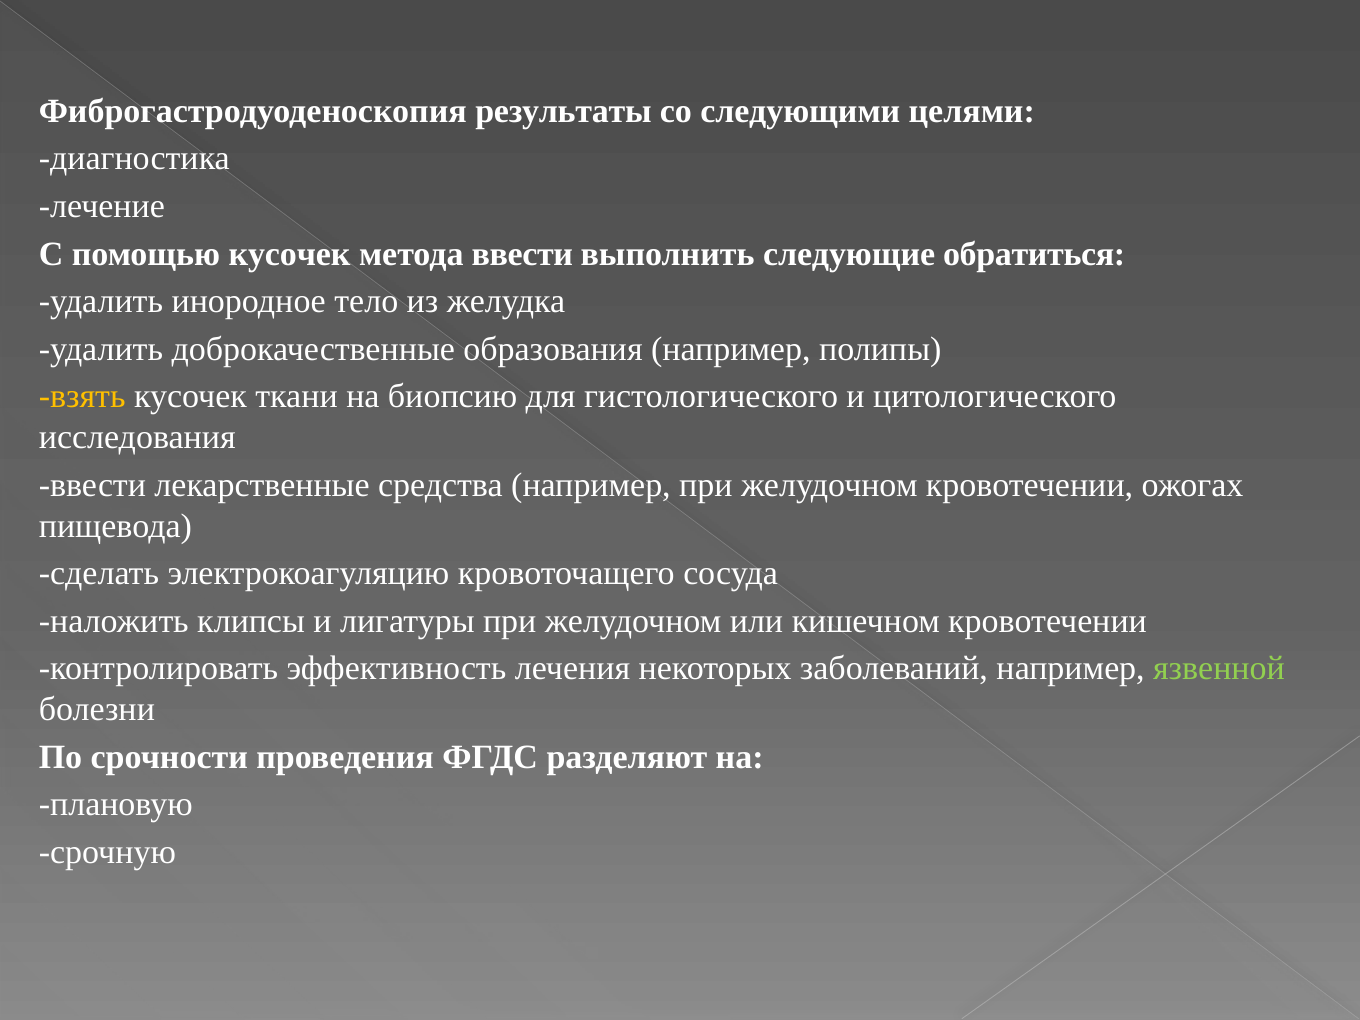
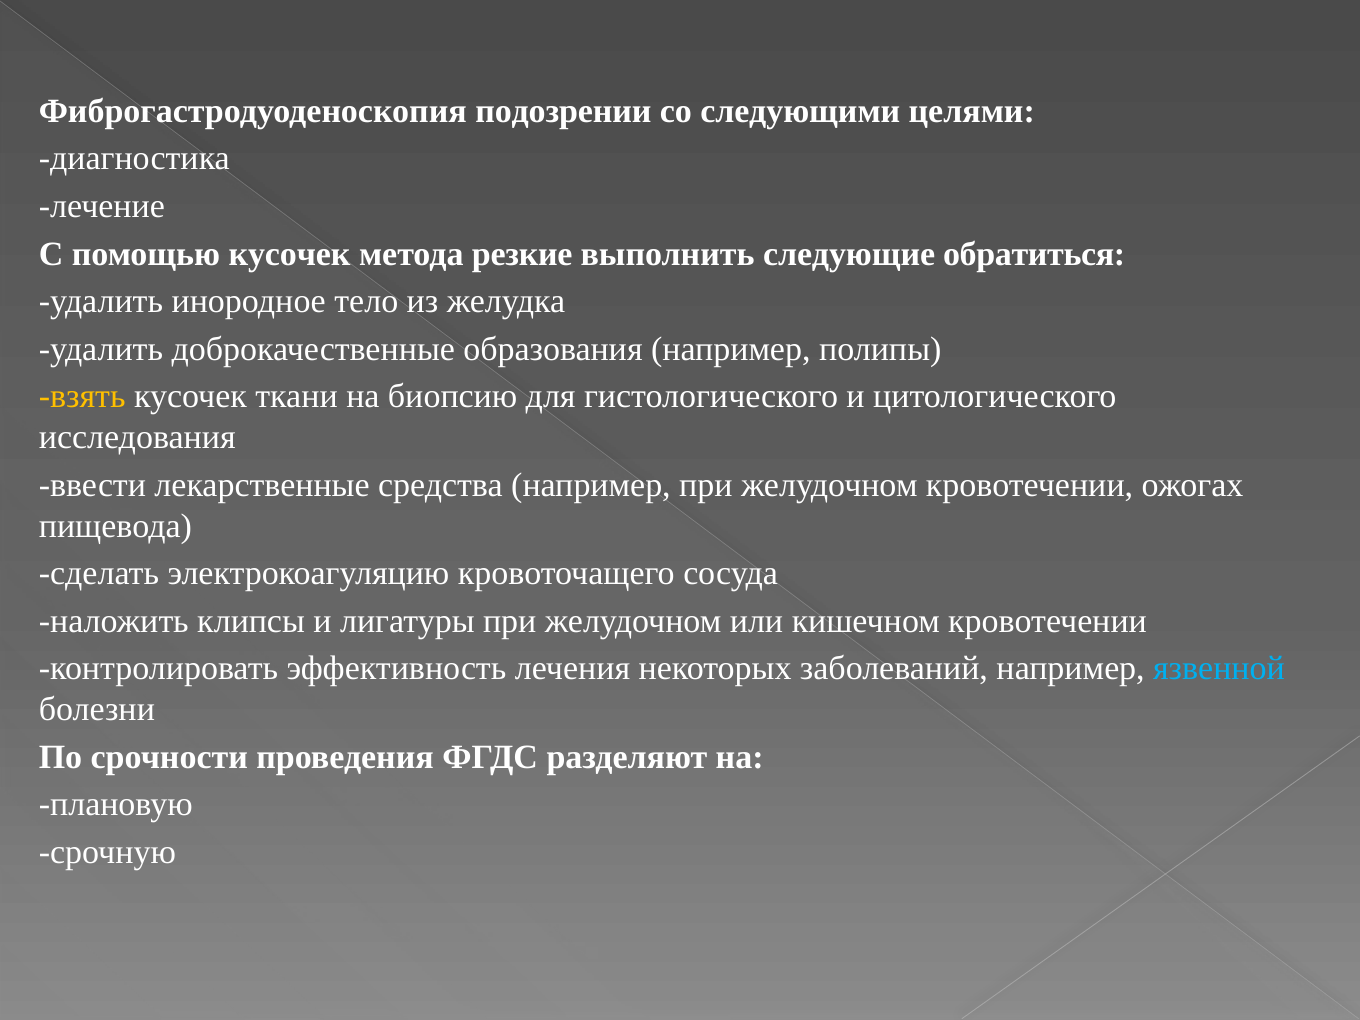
результаты: результаты -> подозрении (563, 111)
метода ввести: ввести -> резкие (522, 254)
язвенной colour: light green -> light blue (1219, 669)
